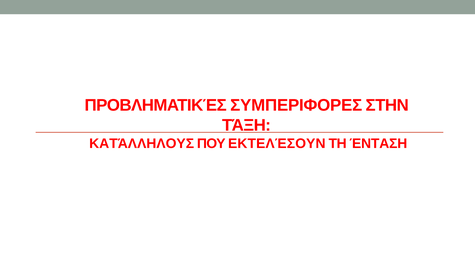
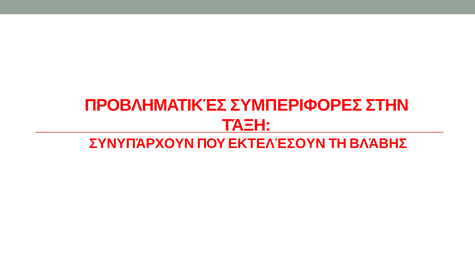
ΚΑΤΆΛΛΗΛΟΥΣ: ΚΑΤΆΛΛΗΛΟΥΣ -> ΣΥΝΥΠΆΡΧΟΥΝ (142, 144)
ΈΝΤΑΣΗ: ΈΝΤΑΣΗ -> ΒΛΆΒΗΣ (378, 144)
